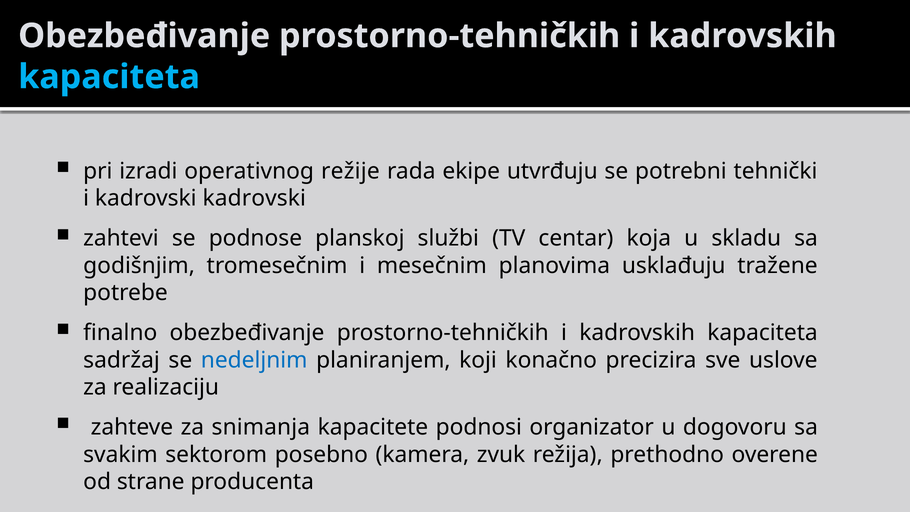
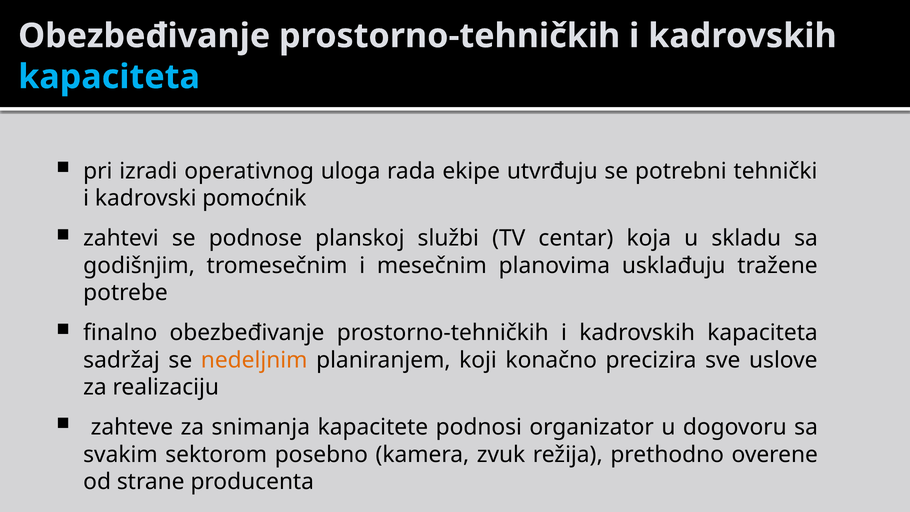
režije: režije -> uloga (351, 171)
kadrovski kadrovski: kadrovski -> pomoćnik (254, 198)
nedeljnim colour: blue -> orange (254, 360)
